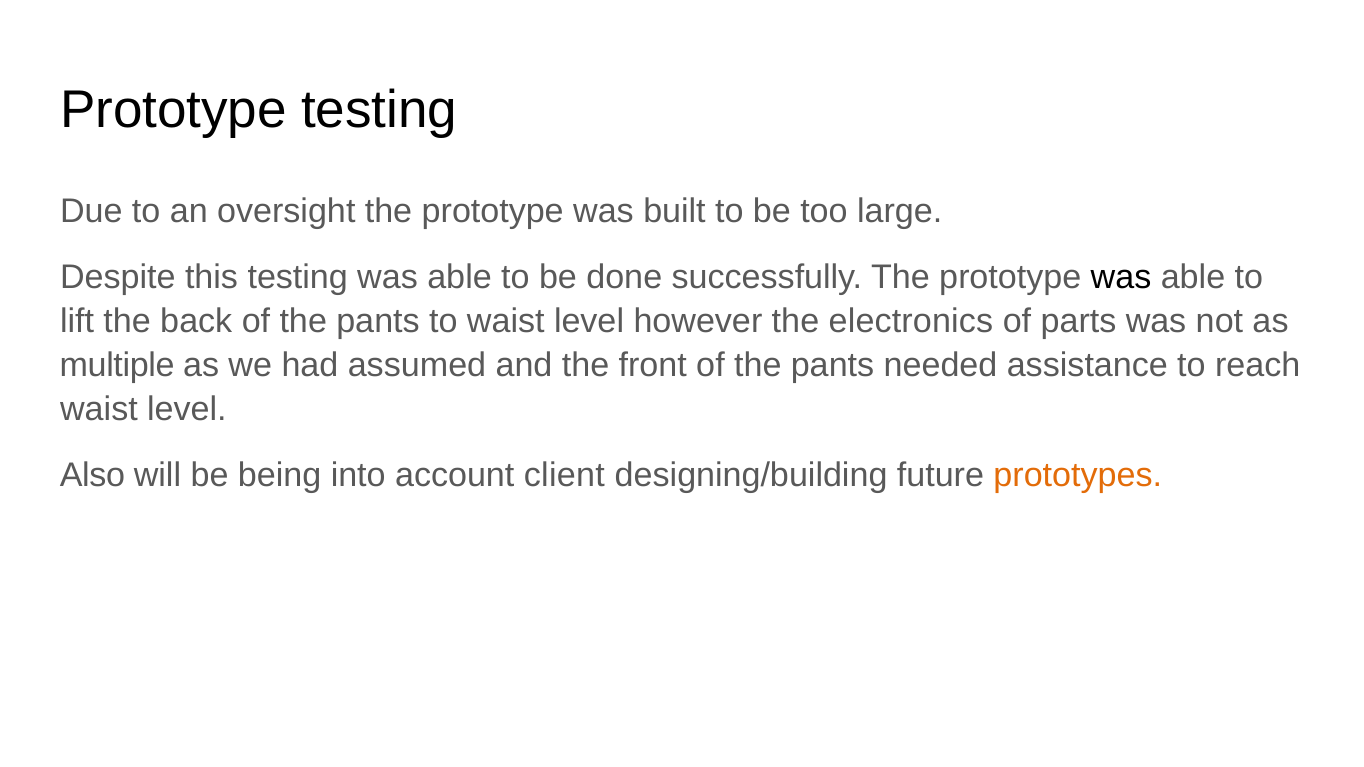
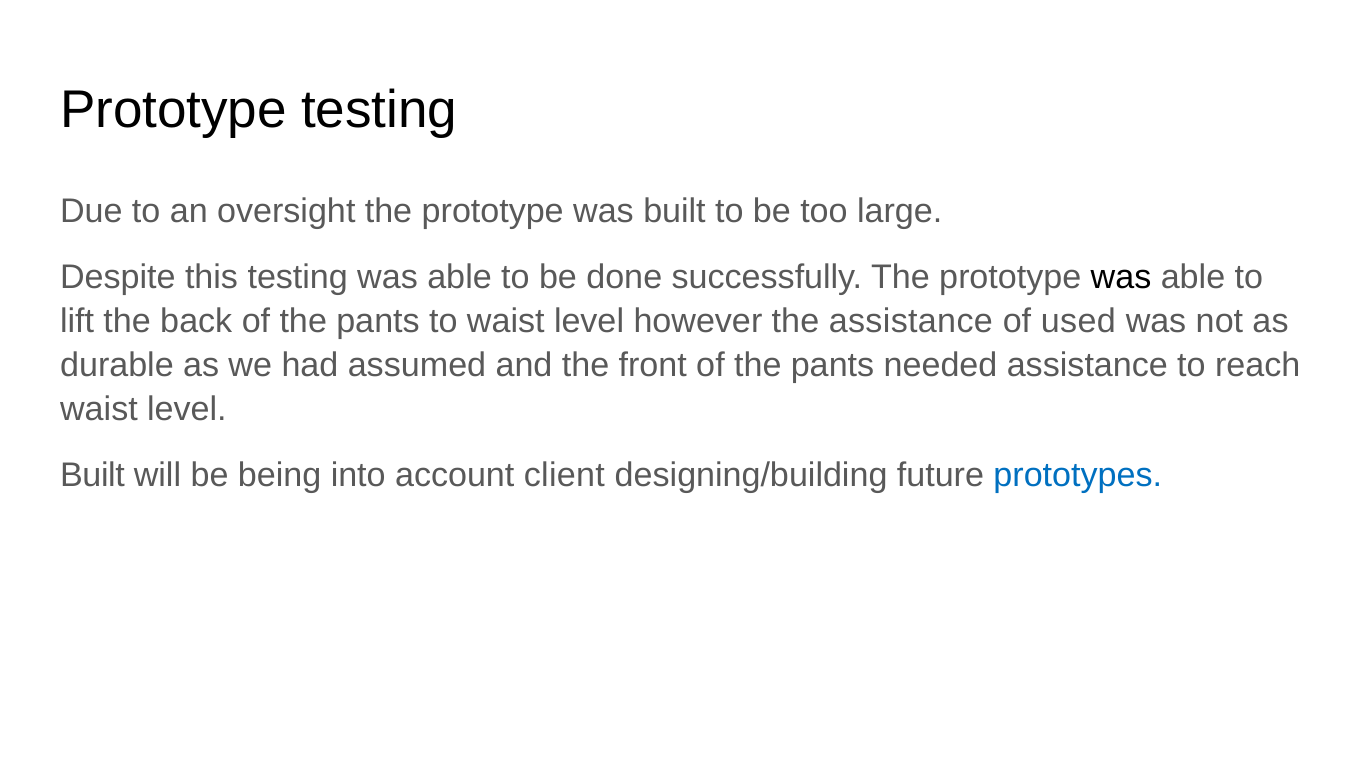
the electronics: electronics -> assistance (911, 321)
parts: parts -> used (1078, 321)
multiple: multiple -> durable (117, 365)
Also: Also -> Built (92, 476)
prototypes colour: orange -> blue (1078, 476)
